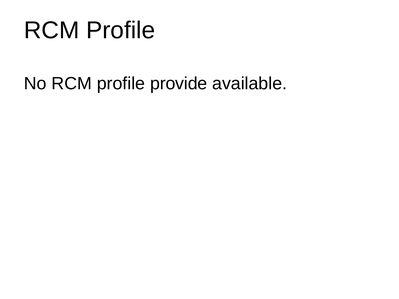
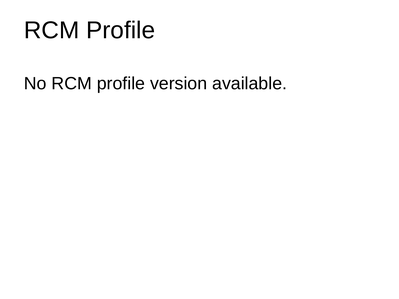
provide: provide -> version (179, 84)
